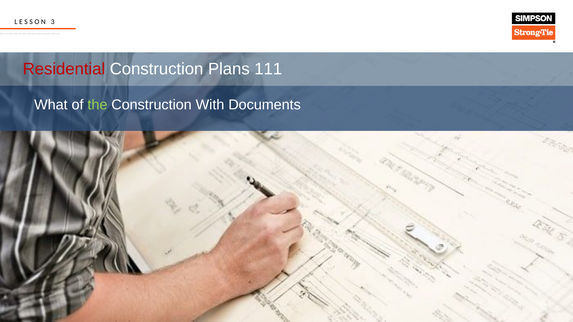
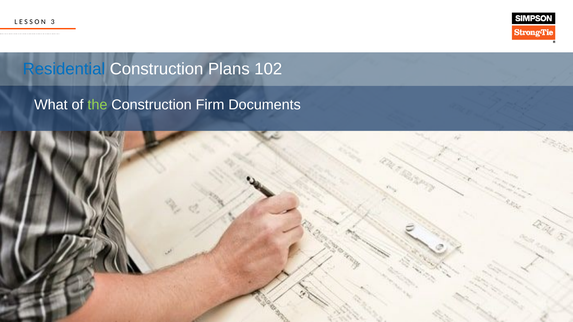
Residential colour: red -> blue (64, 69)
111: 111 -> 102 (268, 69)
With: With -> Firm (210, 105)
